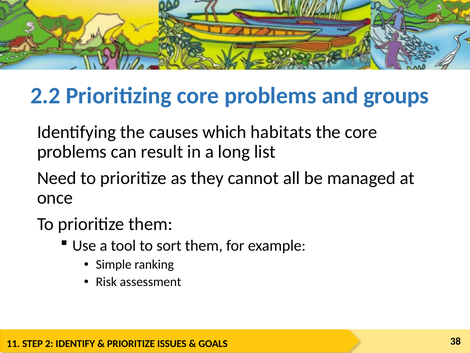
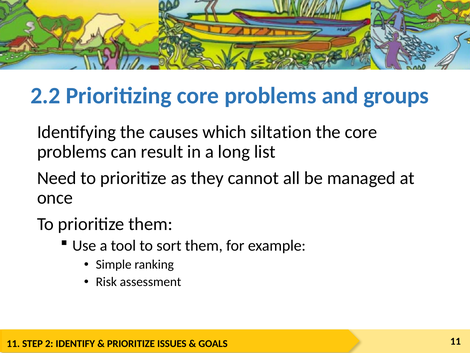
habitats: habitats -> siltation (281, 132)
38: 38 -> 11 (456, 341)
